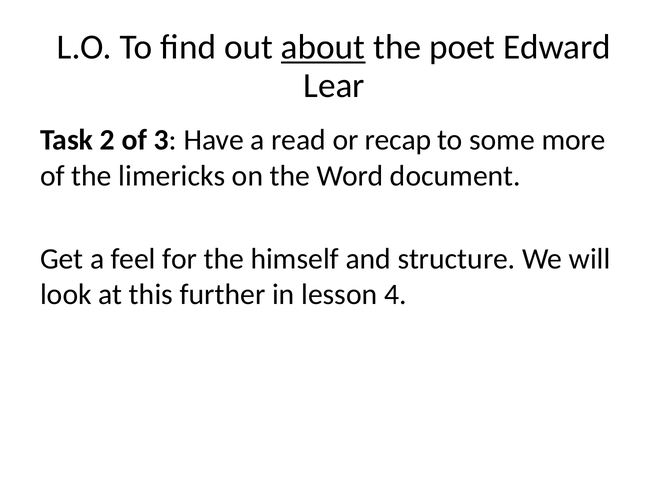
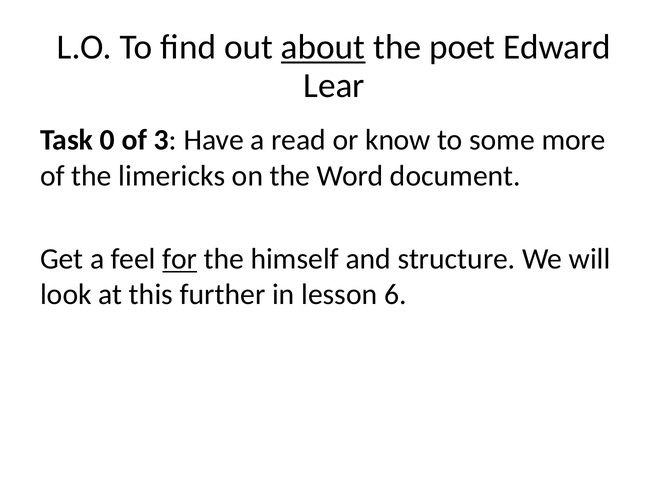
2: 2 -> 0 (107, 140)
recap: recap -> know (398, 140)
for underline: none -> present (180, 259)
4: 4 -> 6 (395, 295)
